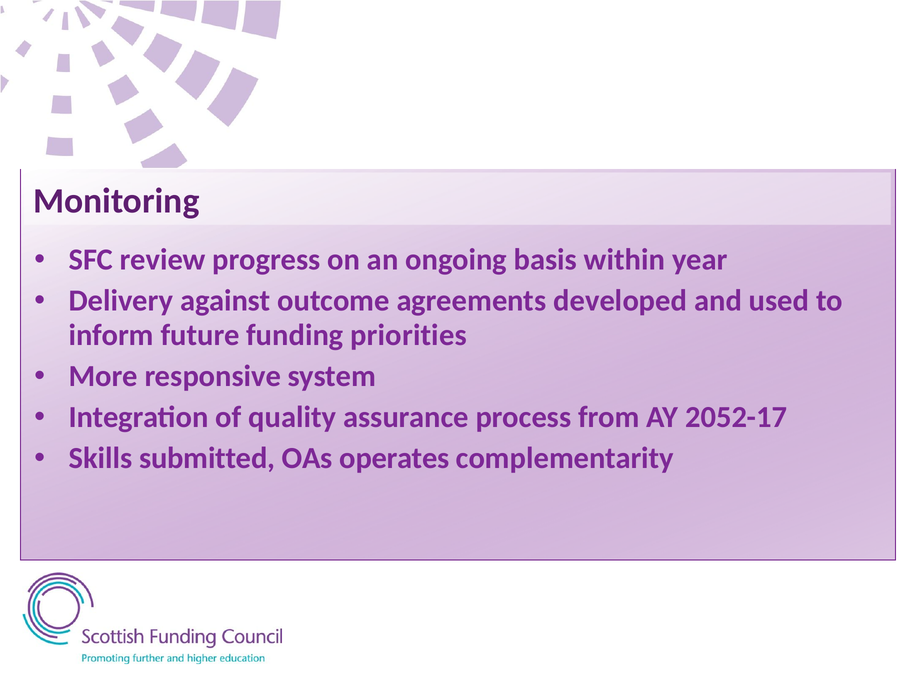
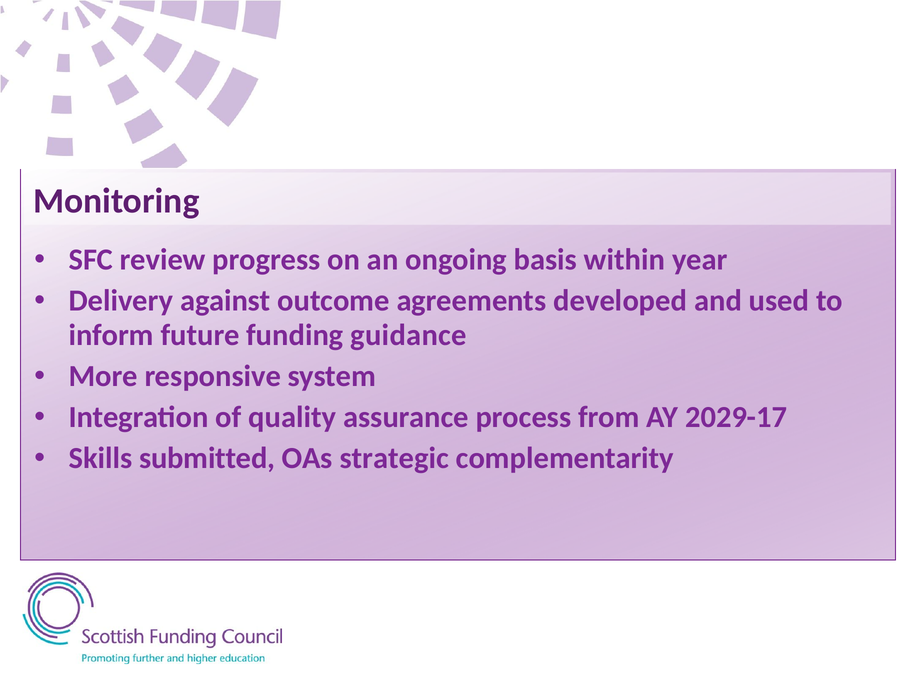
priorities: priorities -> guidance (408, 335)
2052-17: 2052-17 -> 2029-17 (736, 417)
operates: operates -> strategic (394, 458)
